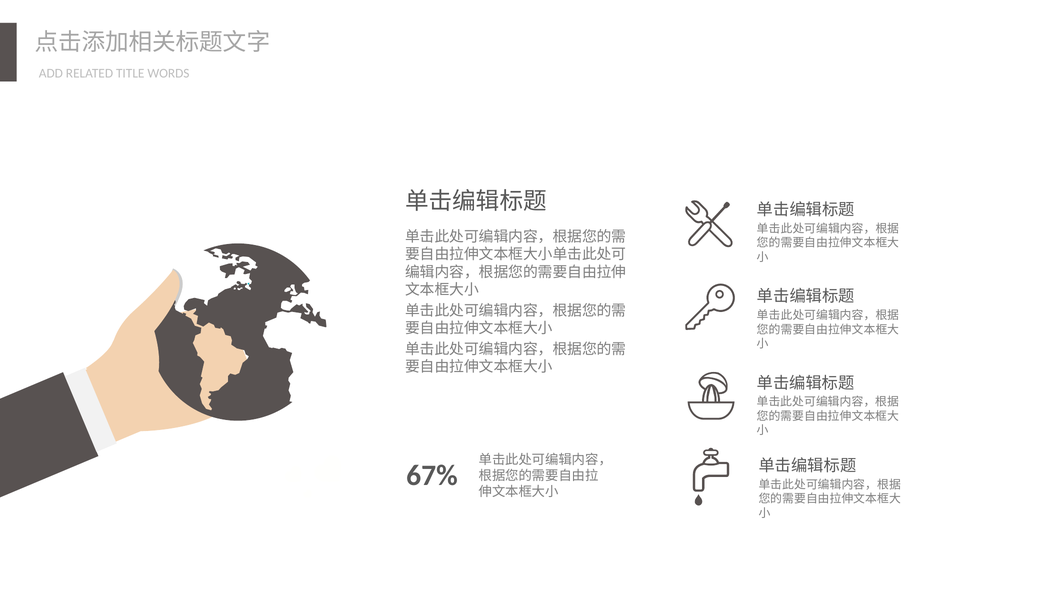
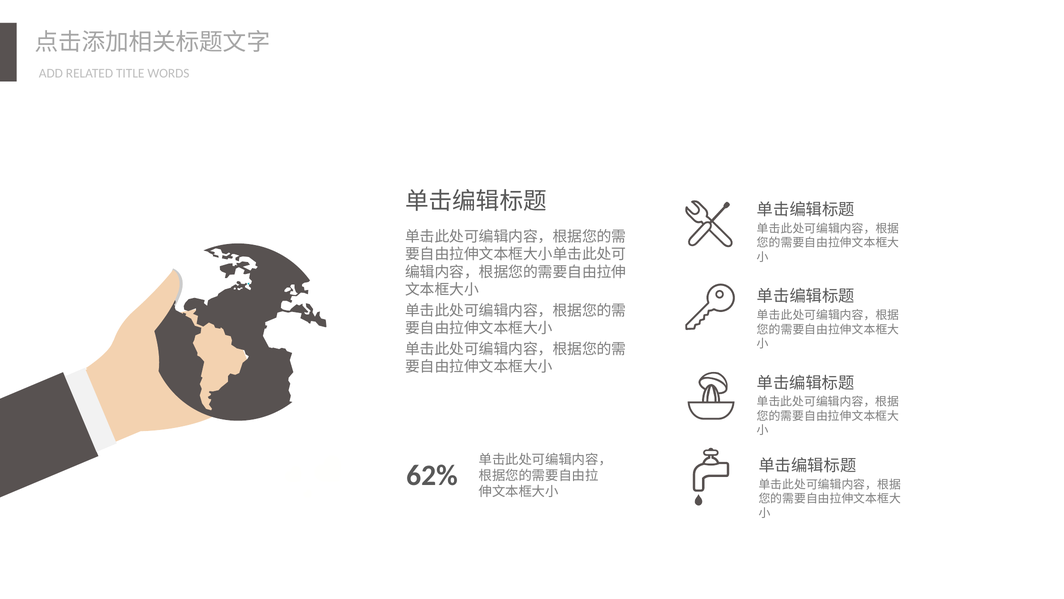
67%: 67% -> 62% (432, 475)
